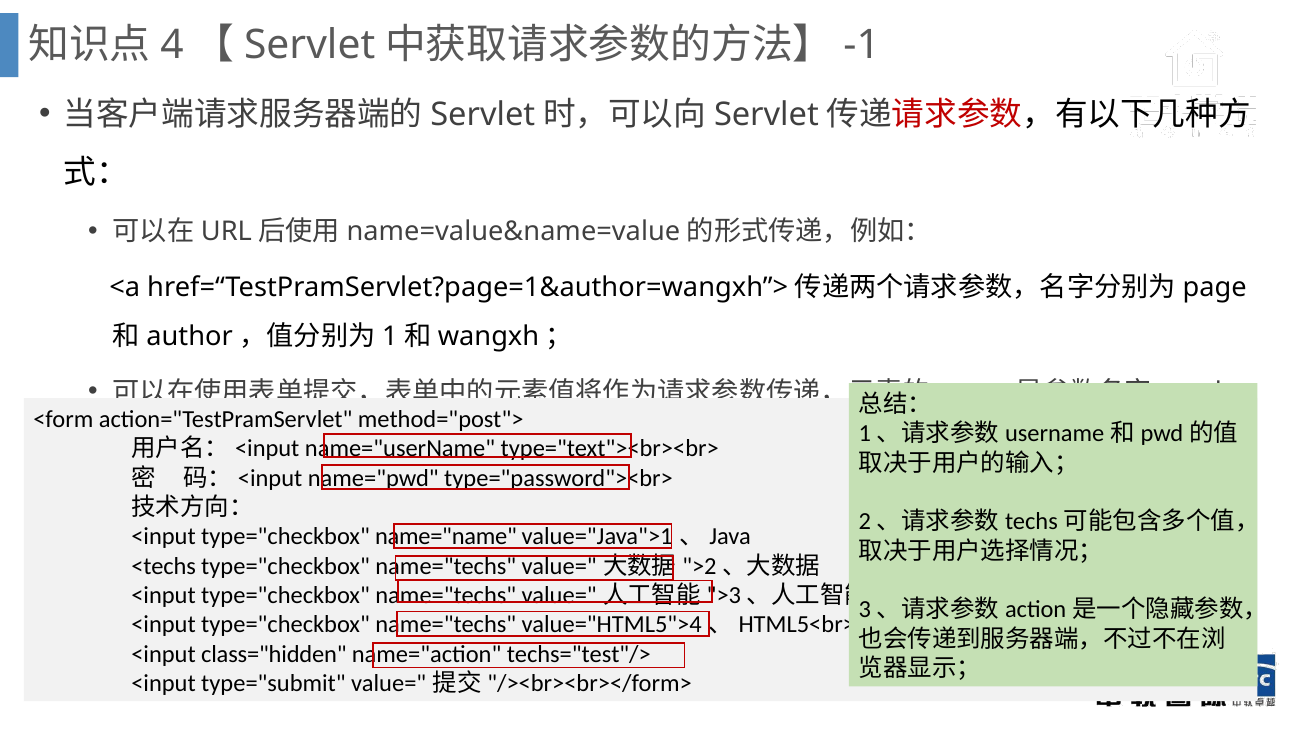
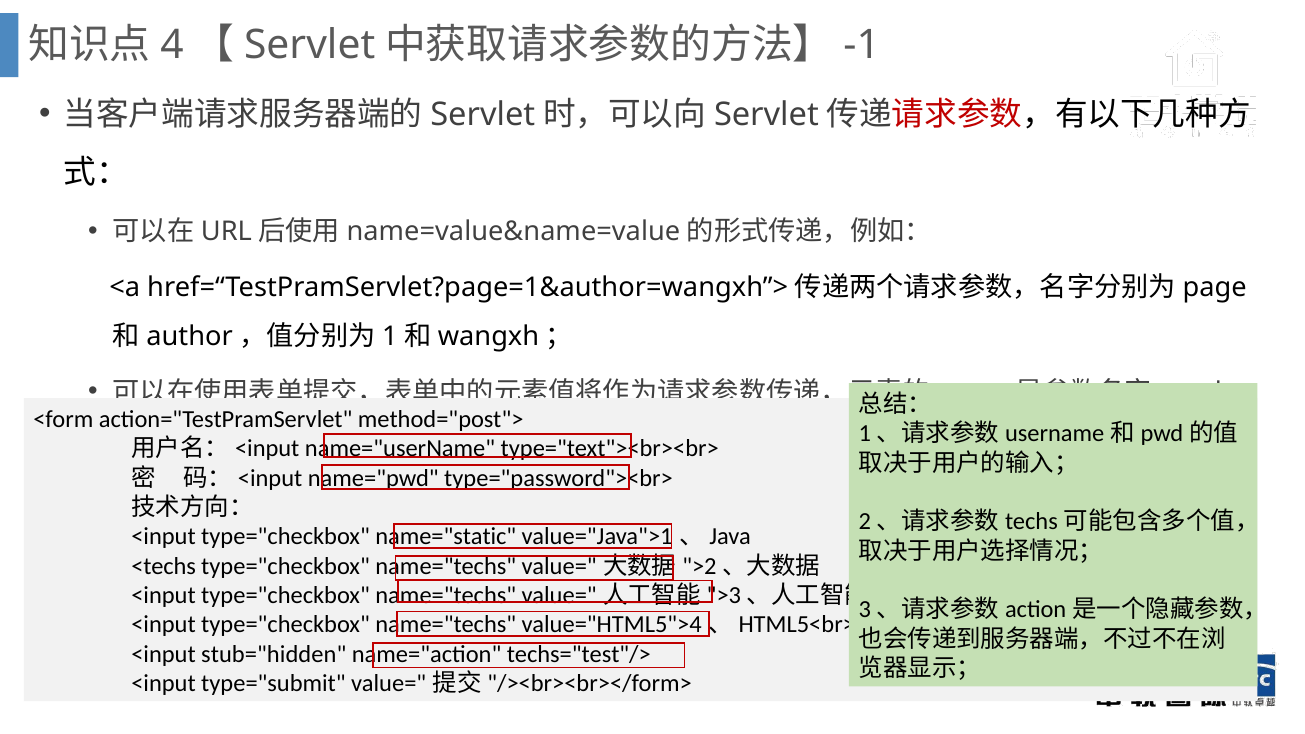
name="name: name="name -> name="static (446, 537)
class="hidden: class="hidden -> stub="hidden (274, 654)
